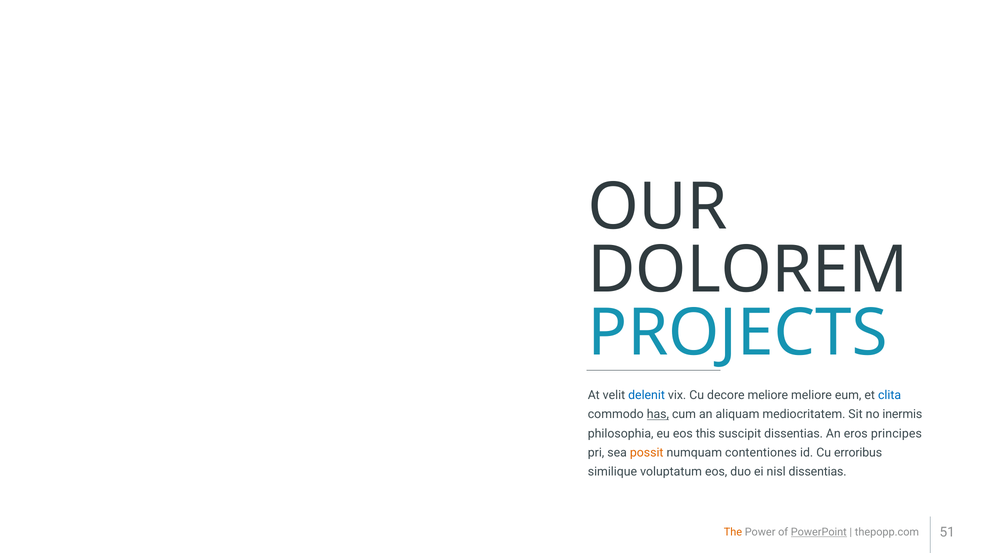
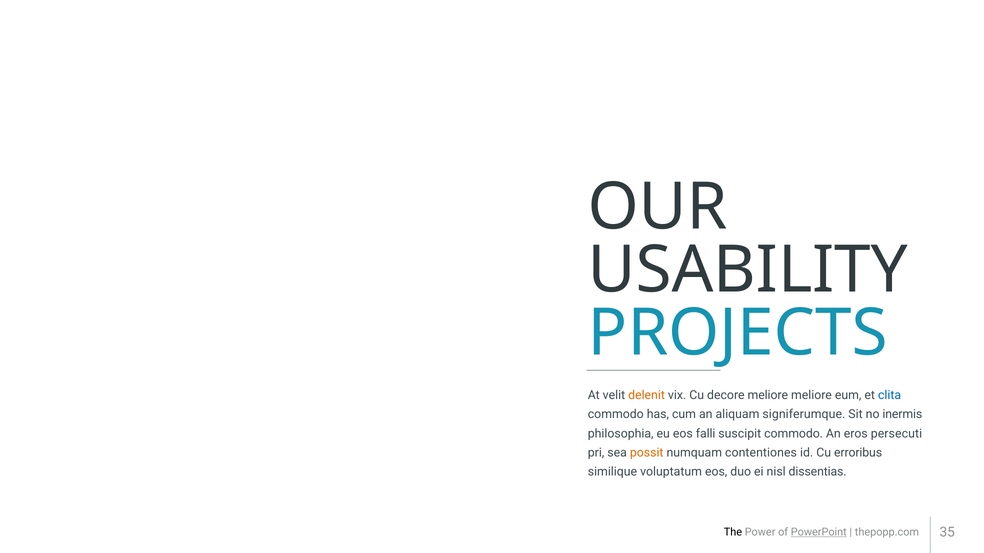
DOLOREM: DOLOREM -> USABILITY (748, 270)
delenit colour: blue -> orange (647, 396)
has underline: present -> none (658, 415)
mediocritatem: mediocritatem -> signiferumque (804, 415)
this: this -> falli (706, 434)
suscipit dissentias: dissentias -> commodo (794, 434)
principes: principes -> persecuti (896, 434)
The colour: orange -> black (733, 532)
51: 51 -> 35 (947, 533)
